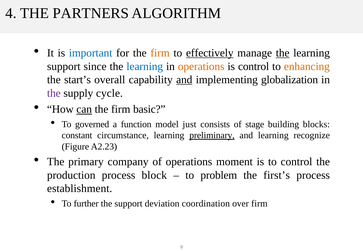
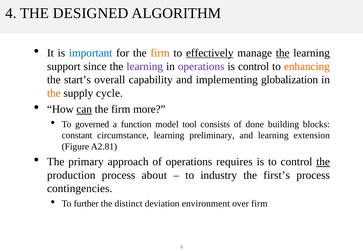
PARTNERS: PARTNERS -> DESIGNED (91, 13)
learning colour: blue -> purple (145, 66)
operations colour: orange -> purple (201, 66)
and underline: present -> none (184, 80)
the colour: purple -> orange (54, 93)
basic: basic -> more (149, 109)
just: just -> tool (190, 124)
stage: stage -> done (255, 124)
preliminary underline: present -> none (212, 136)
recognize: recognize -> extension (312, 136)
A2.23: A2.23 -> A2.81 (104, 147)
company: company -> approach (128, 162)
moment: moment -> requires (234, 162)
the underline: none -> present (323, 162)
block: block -> about (154, 175)
problem: problem -> industry (219, 175)
establishment: establishment -> contingencies (80, 189)
the support: support -> distinct (128, 204)
coordination: coordination -> environment (206, 204)
